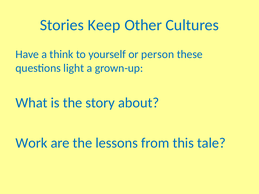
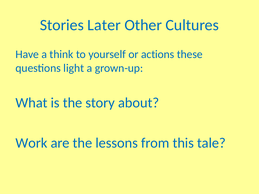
Keep: Keep -> Later (104, 25)
person: person -> actions (158, 54)
